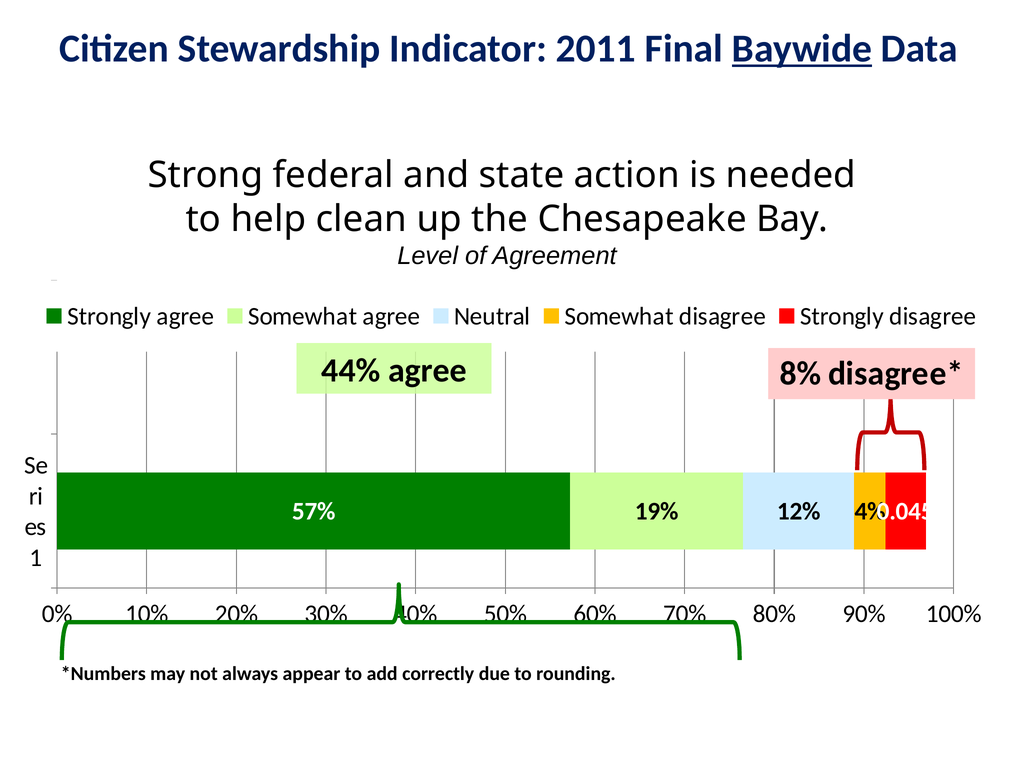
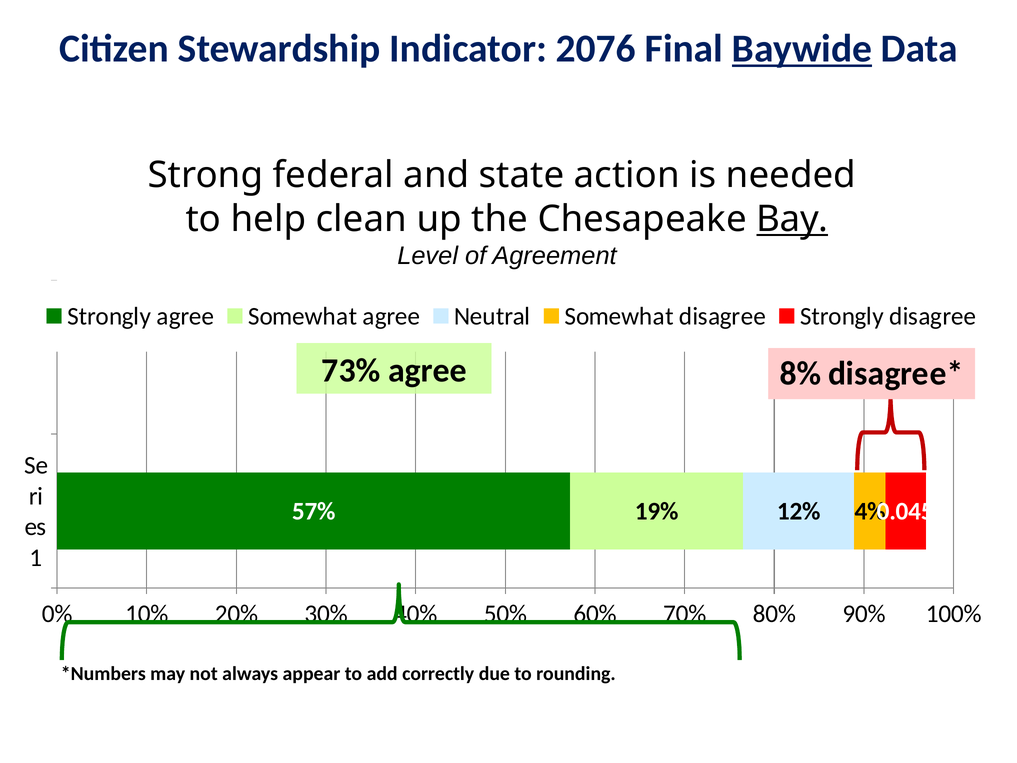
2011: 2011 -> 2076 (596, 49)
Bay underline: none -> present (792, 219)
44%: 44% -> 73% (351, 371)
